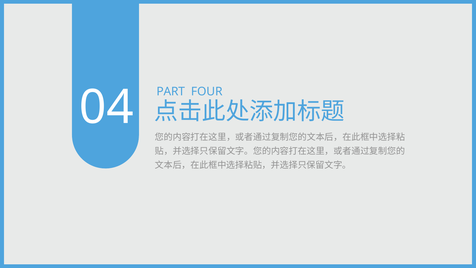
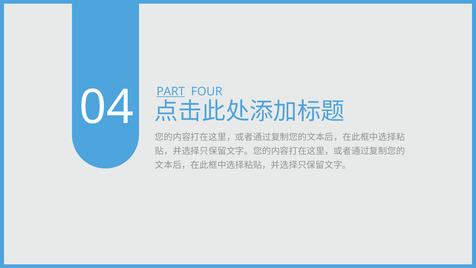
PART underline: none -> present (171, 91)
